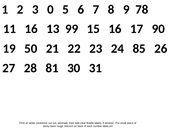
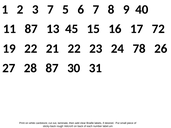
3 0: 0 -> 7 (50, 9)
78: 78 -> 40 (142, 9)
11 16: 16 -> 87 (31, 29)
99: 99 -> 45 (72, 29)
90: 90 -> 72 (158, 29)
19 50: 50 -> 22 (31, 49)
85: 85 -> 78 (139, 49)
28 81: 81 -> 87 (52, 68)
